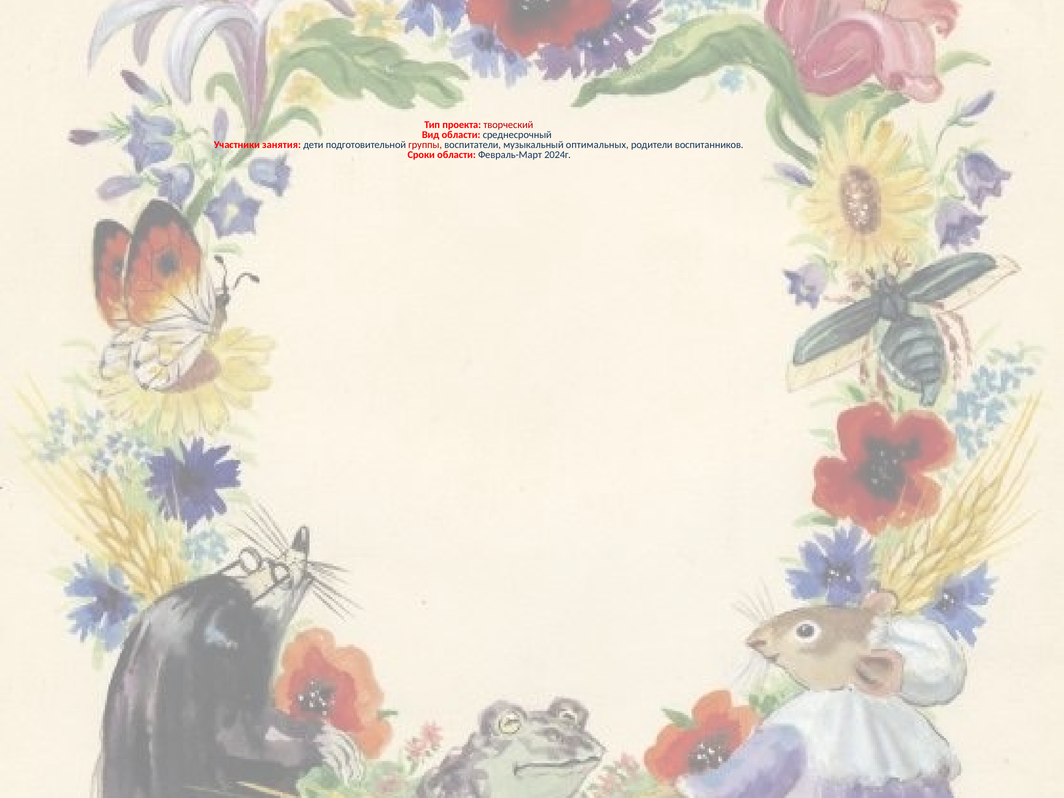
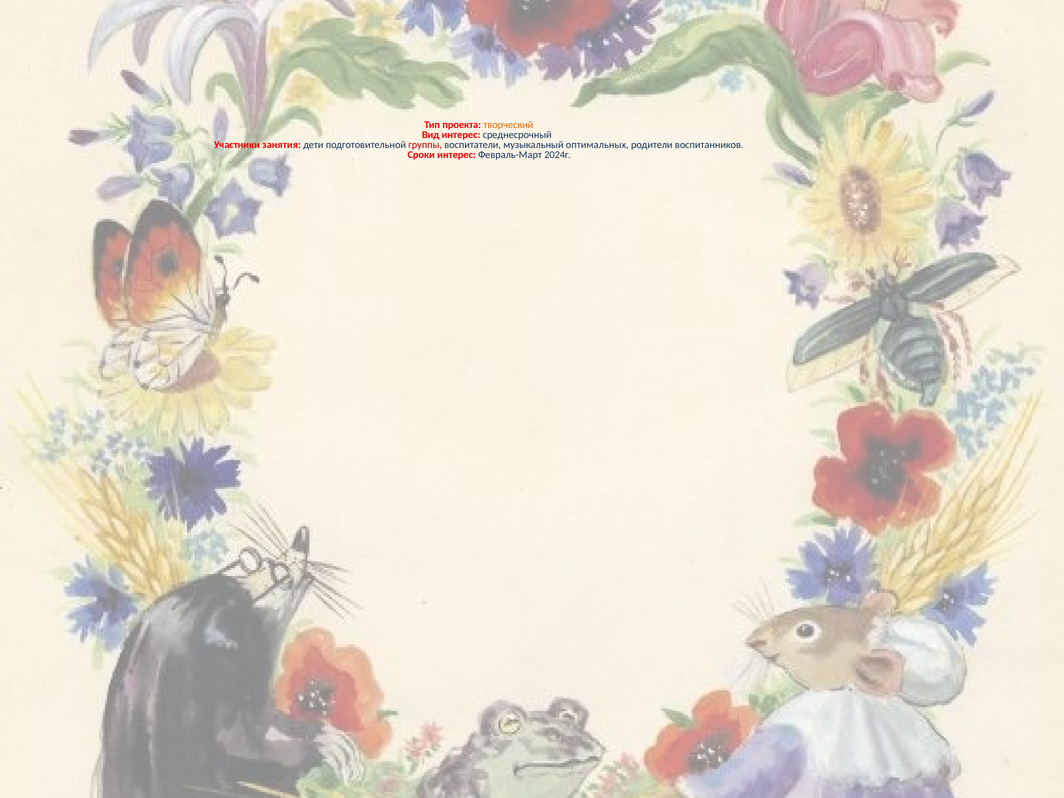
творческий colour: red -> orange (508, 125)
Вид области: области -> интерес (461, 135)
Сроки области: области -> интерес (457, 155)
